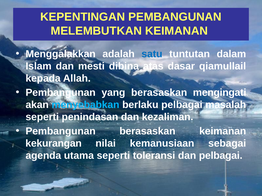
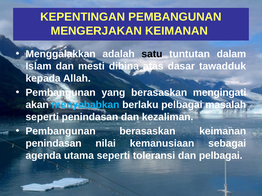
MELEMBUTKAN: MELEMBUTKAN -> MENGERJAKAN (96, 31)
satu colour: blue -> black (152, 54)
qiamullail: qiamullail -> tawadduk (223, 66)
kekurangan: kekurangan -> penindasan (54, 144)
